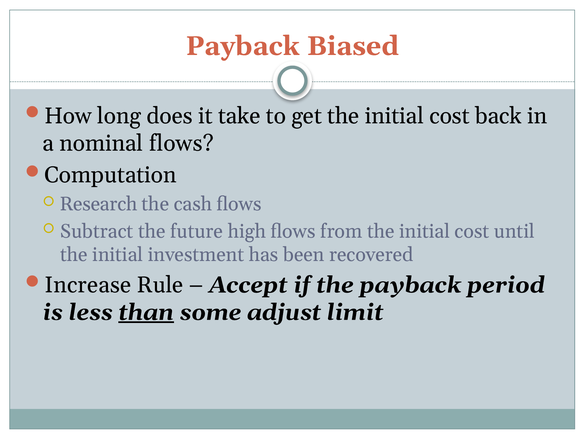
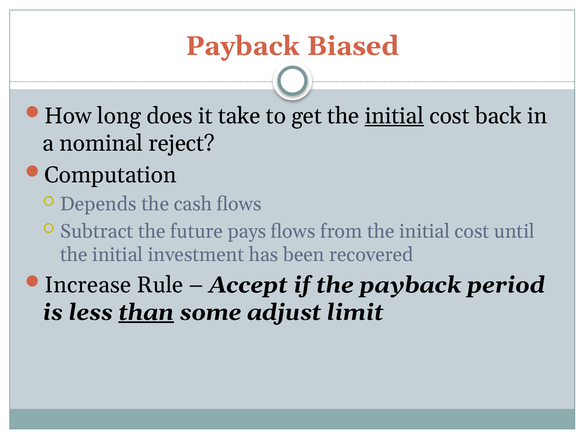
initial underline: none -> present (394, 116)
nominal flows: flows -> reject (182, 143)
Research: Research -> Depends (98, 204)
high: high -> pays (247, 231)
